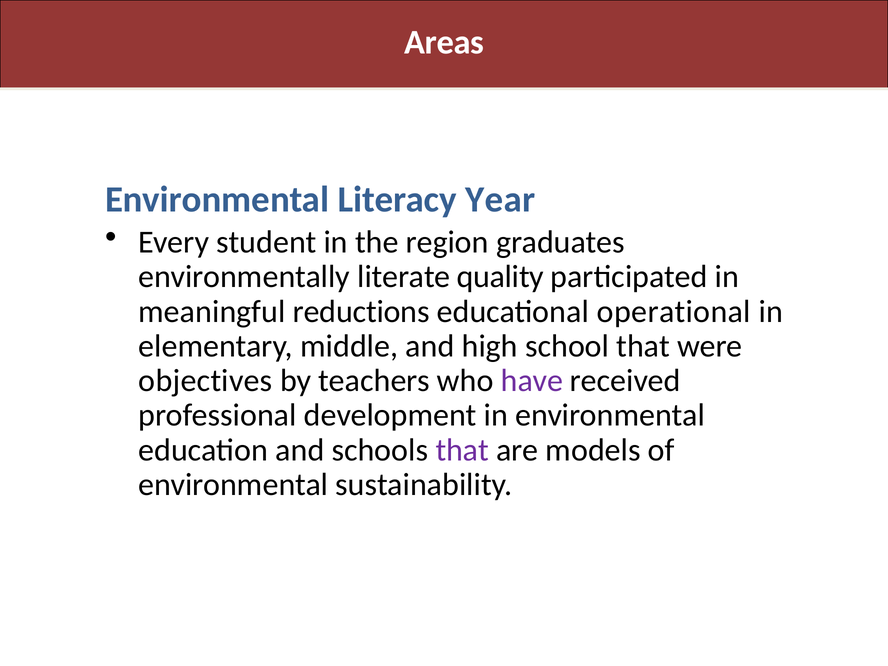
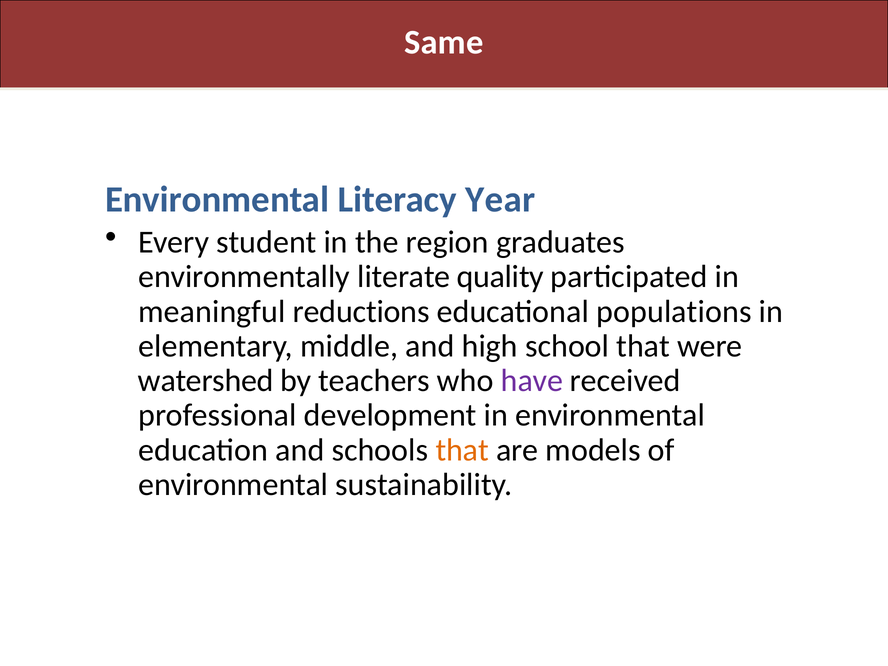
Areas: Areas -> Same (444, 42)
operational: operational -> populations (674, 312)
objectives: objectives -> watershed (206, 381)
that colour: purple -> orange (462, 450)
